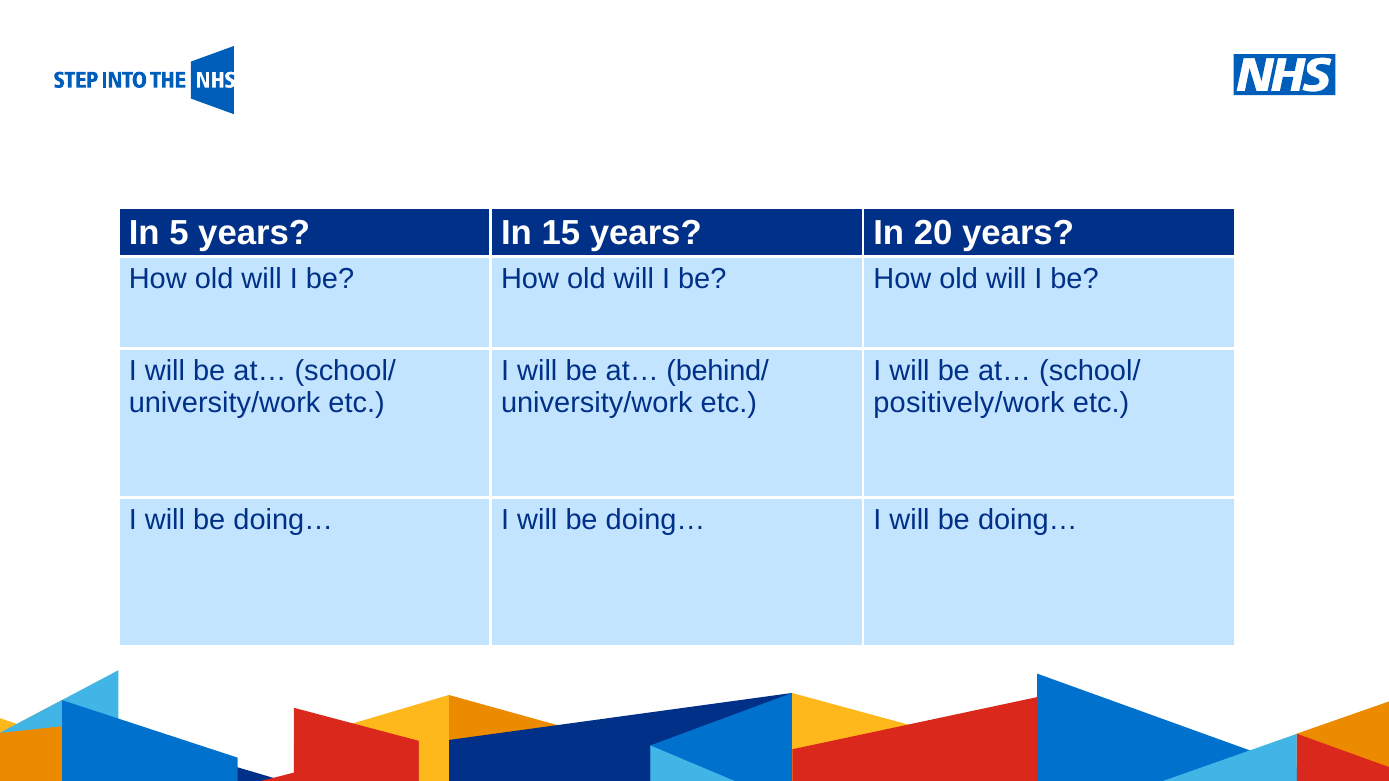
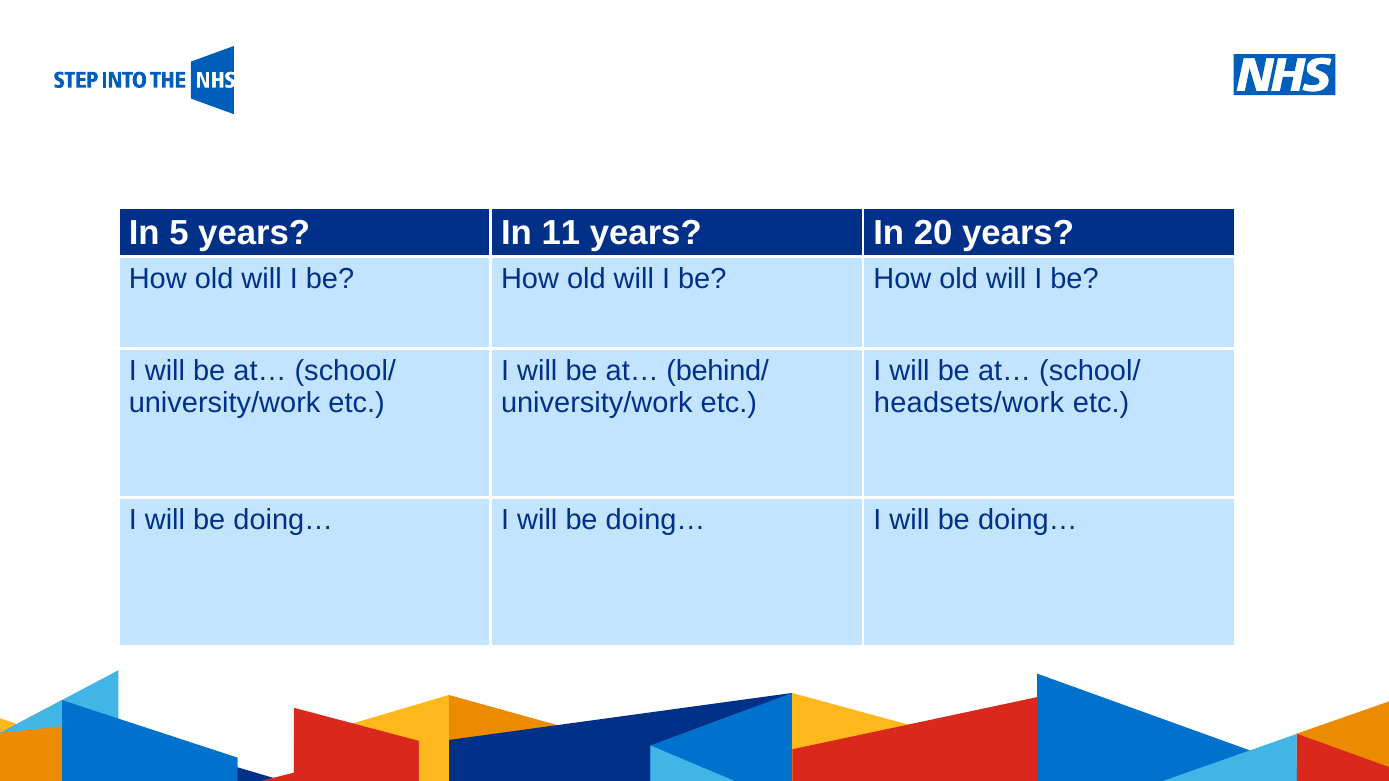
15: 15 -> 11 (561, 233)
positively/work: positively/work -> headsets/work (969, 403)
